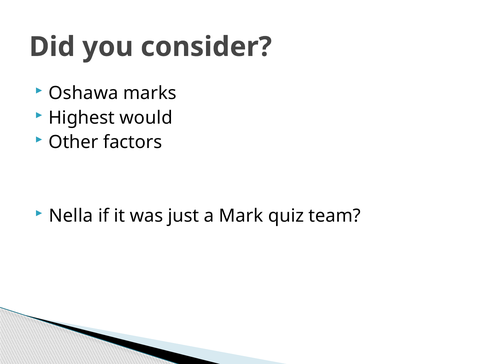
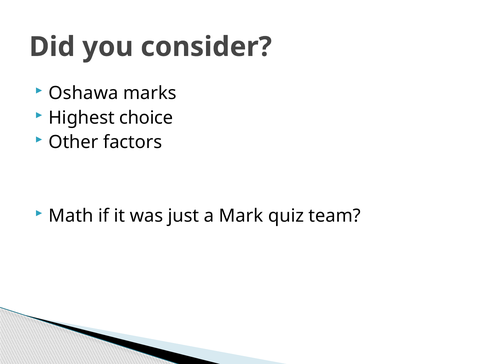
would: would -> choice (146, 118)
Nella: Nella -> Math (71, 216)
